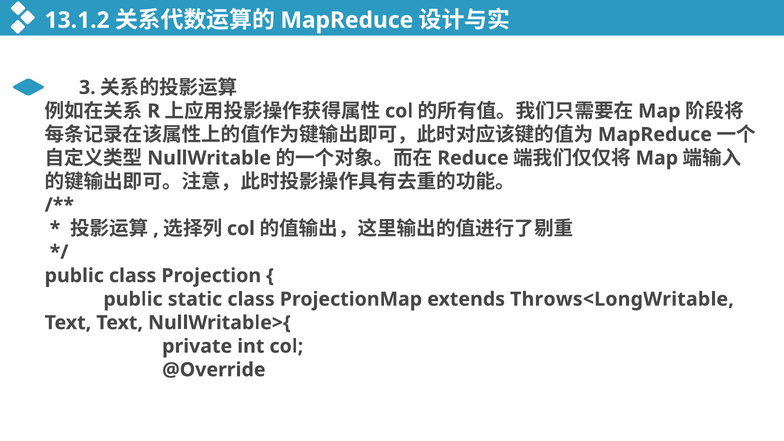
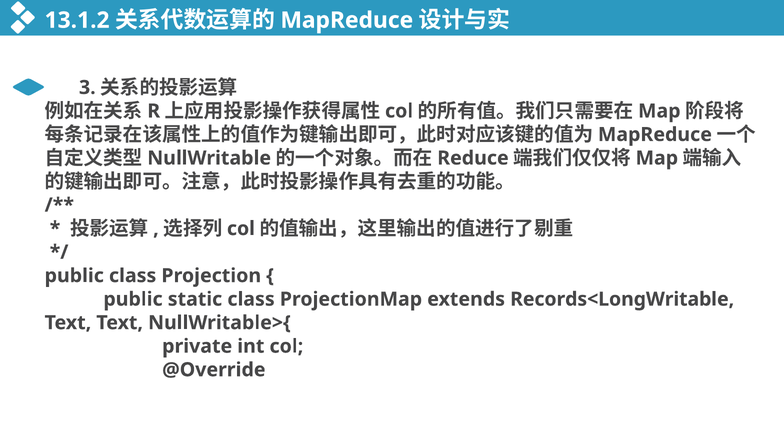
Throws<LongWritable: Throws<LongWritable -> Records<LongWritable (622, 299)
